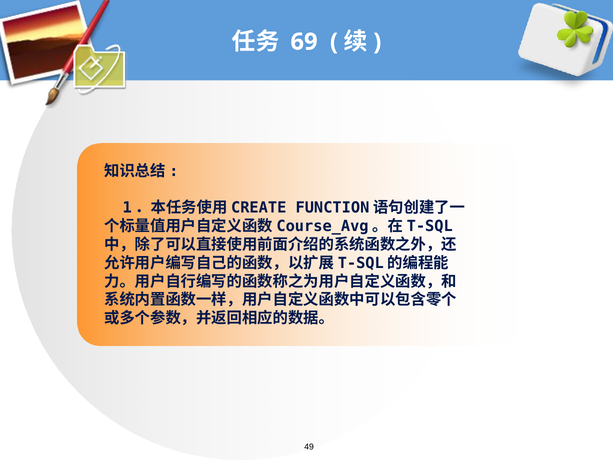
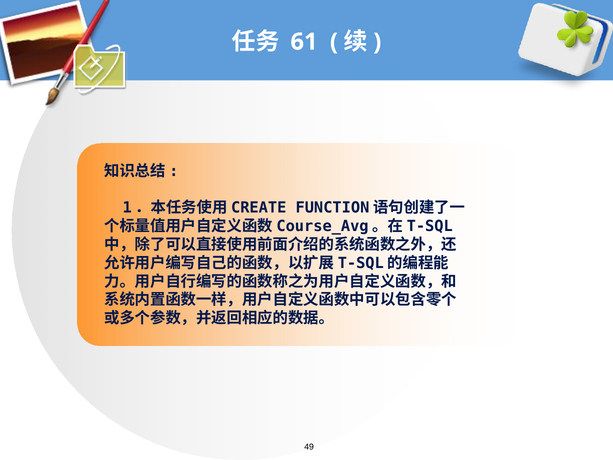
69: 69 -> 61 (304, 42)
